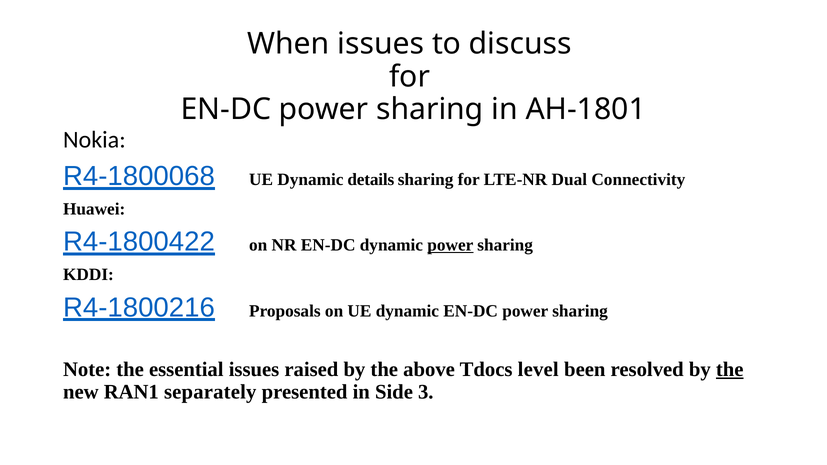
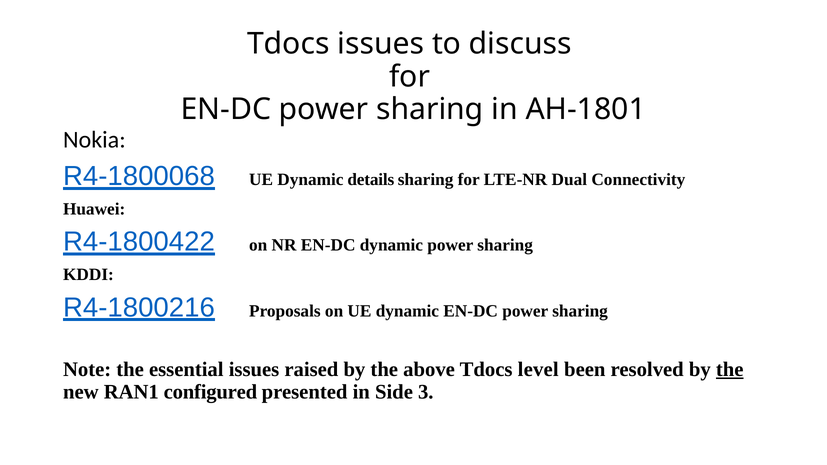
When: When -> Tdocs (288, 44)
power underline: present -> none (450, 245)
separately: separately -> configured (210, 392)
